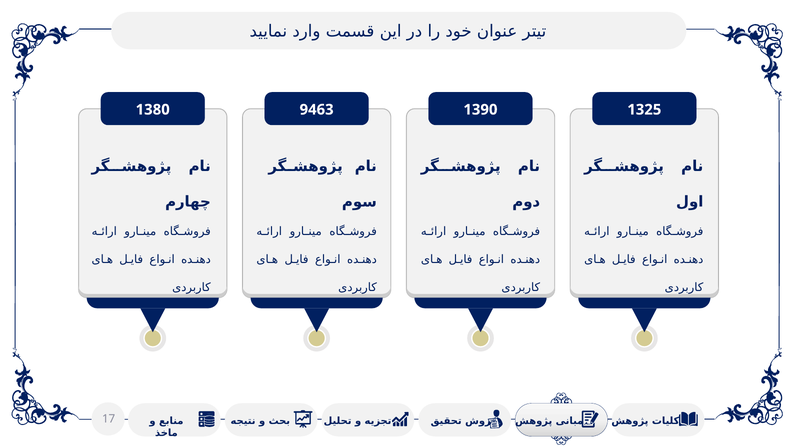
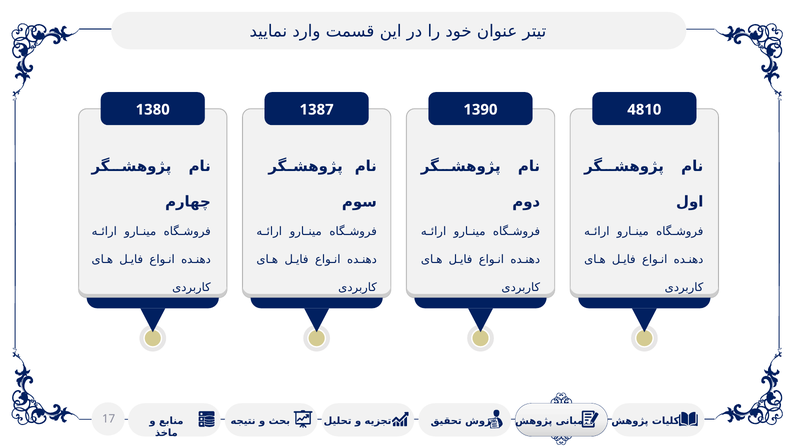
9463: 9463 -> 1387 (317, 110)
1325: 1325 -> 4810 (644, 110)
